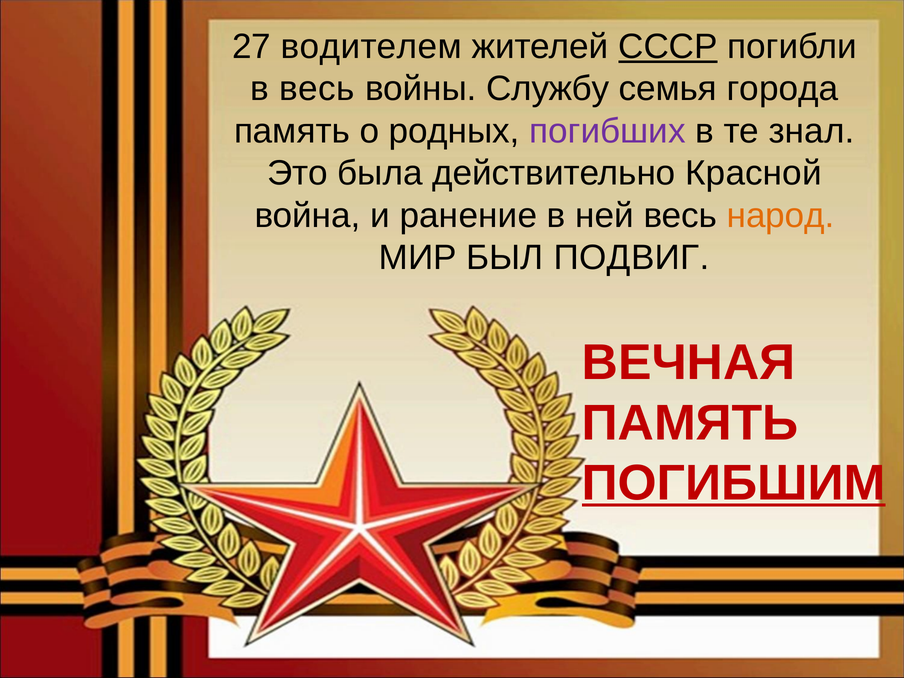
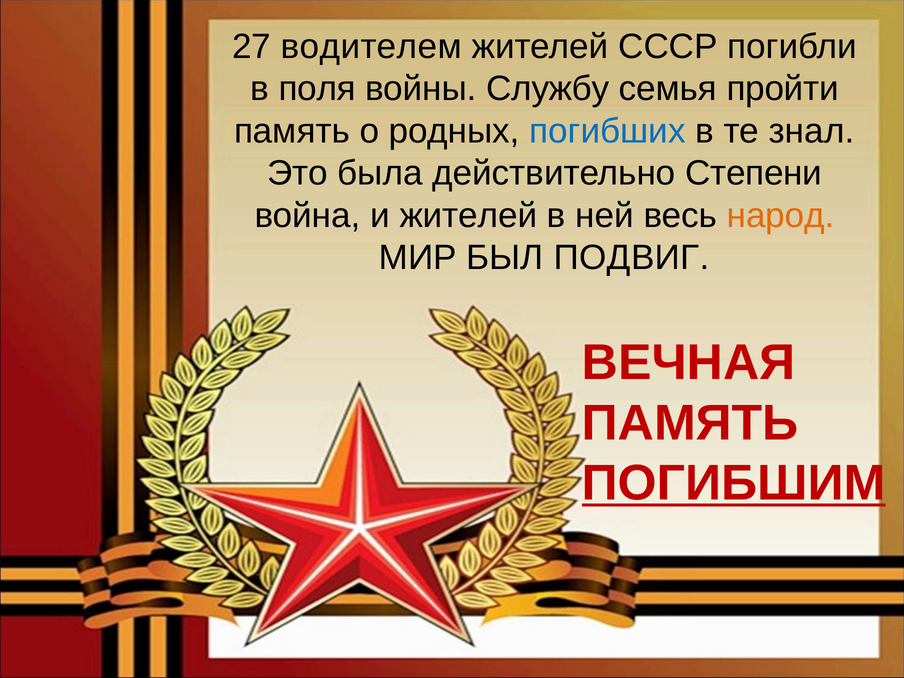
СССР underline: present -> none (668, 47)
в весь: весь -> поля (317, 89)
города: города -> пройти (783, 89)
погибших colour: purple -> blue (607, 131)
Красной: Красной -> Степени (754, 173)
и ранение: ранение -> жителей (468, 215)
